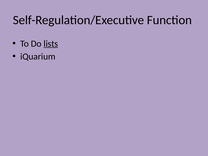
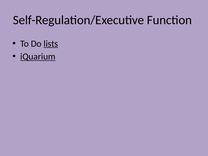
iQuarium underline: none -> present (38, 57)
